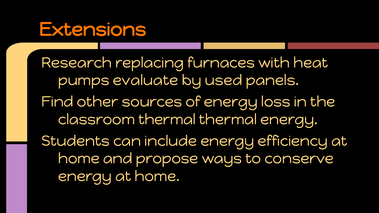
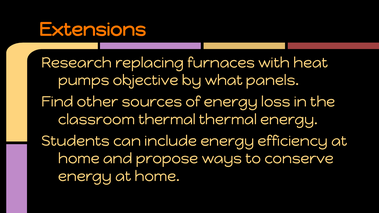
evaluate: evaluate -> objective (146, 80)
used: used -> what (224, 80)
